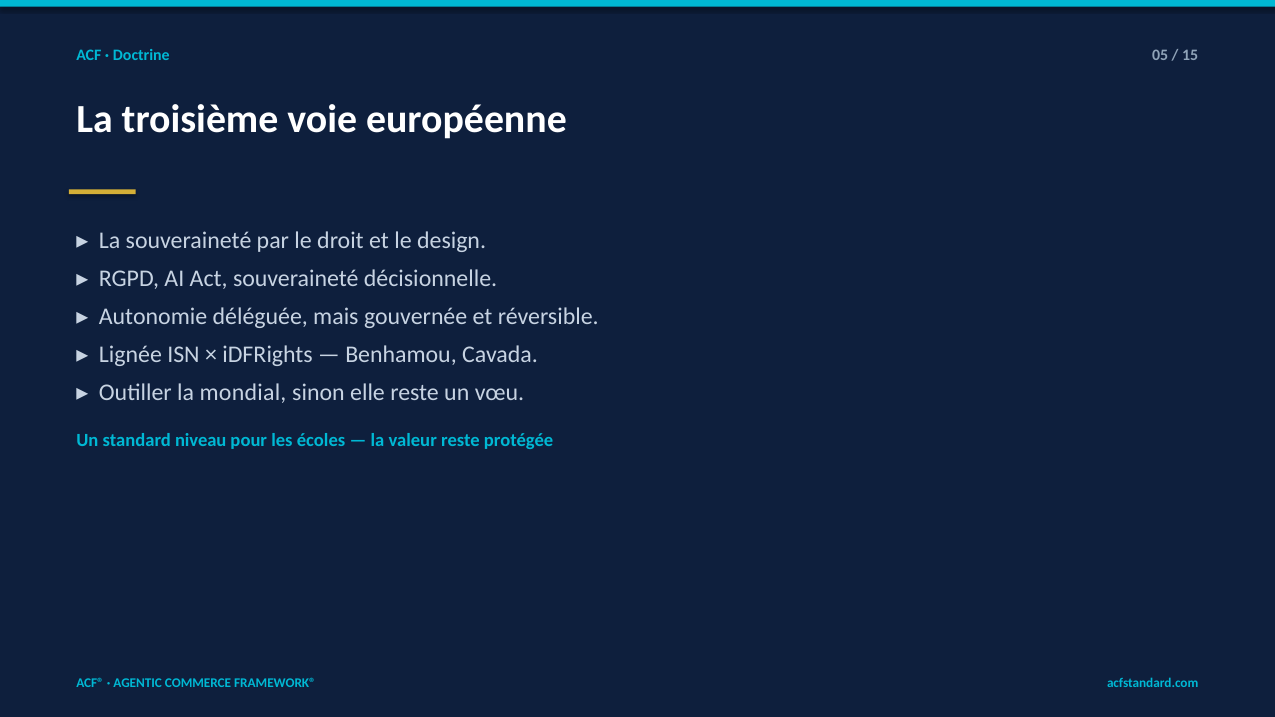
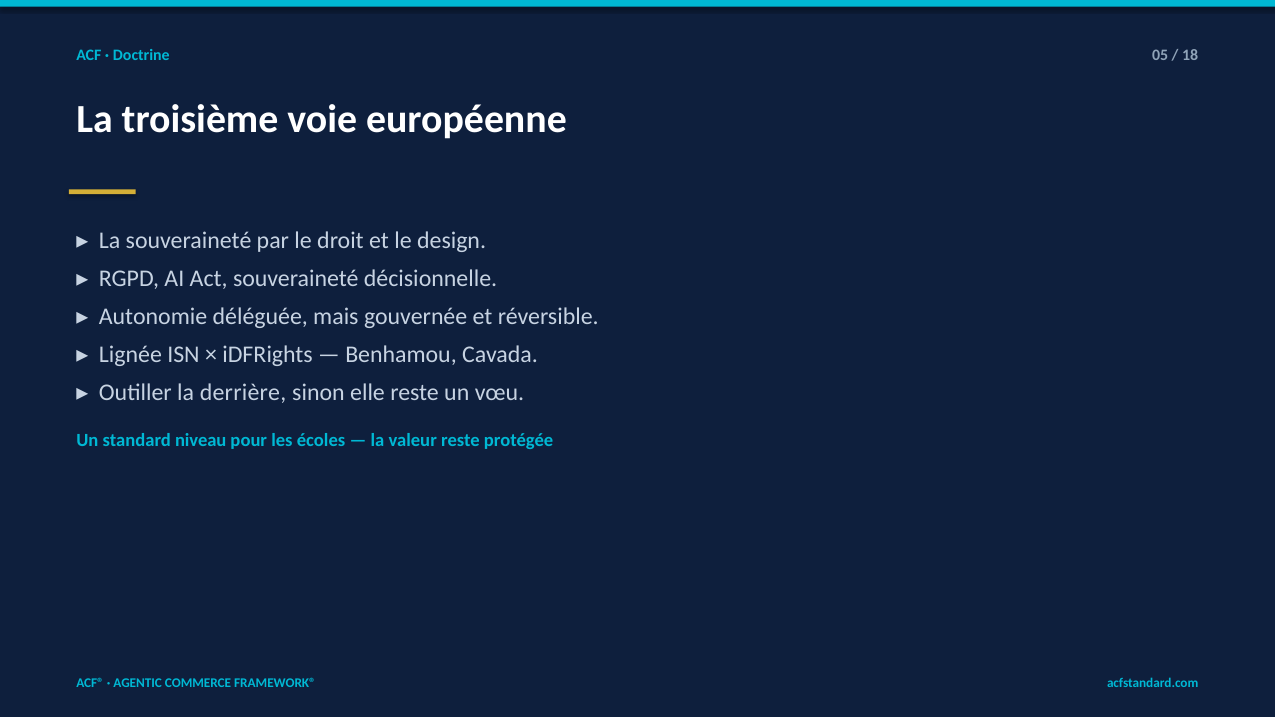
15: 15 -> 18 (1190, 56)
mondial: mondial -> derrière (243, 393)
